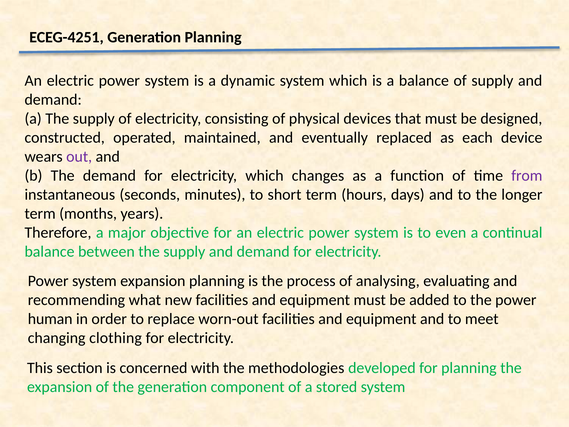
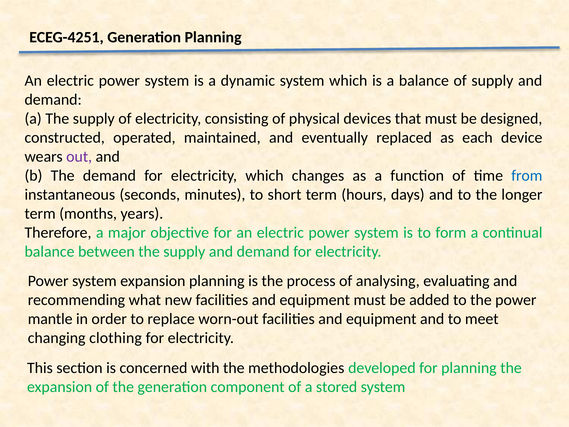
from colour: purple -> blue (527, 176)
even: even -> form (451, 233)
human: human -> mantle (50, 319)
